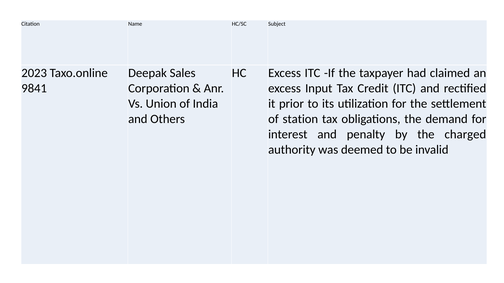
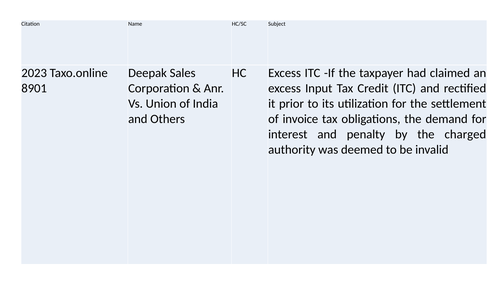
9841: 9841 -> 8901 (34, 89)
station: station -> invoice (300, 119)
